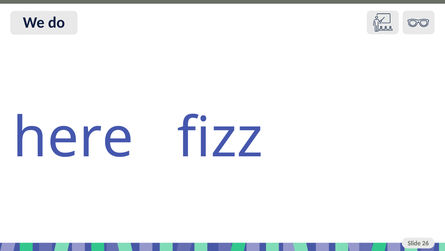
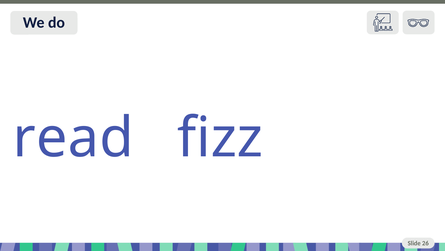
here: here -> read (73, 138)
